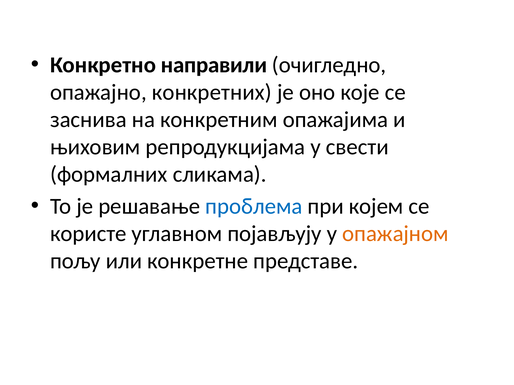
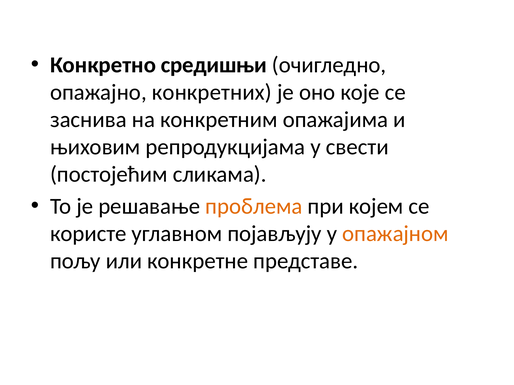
направили: направили -> средишњи (214, 65)
формалних: формалних -> постојећим (109, 175)
проблема colour: blue -> orange (254, 207)
